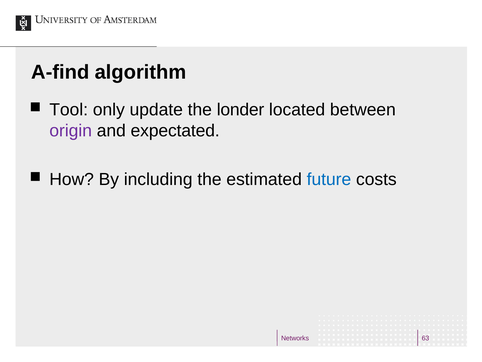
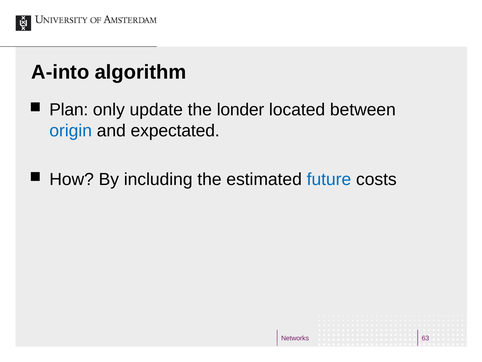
A-find: A-find -> A-into (60, 72)
Tool: Tool -> Plan (69, 110)
origin colour: purple -> blue (71, 130)
